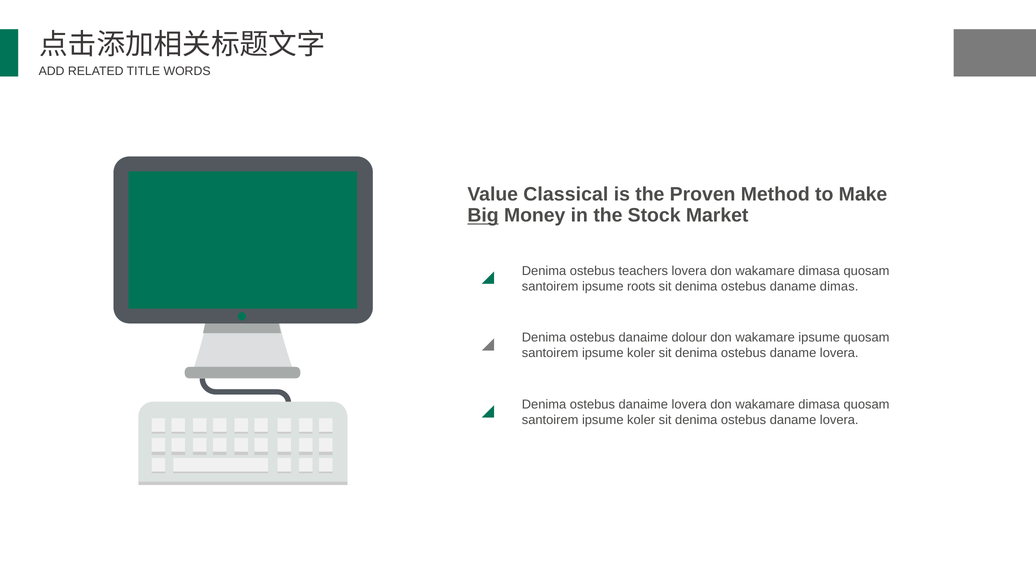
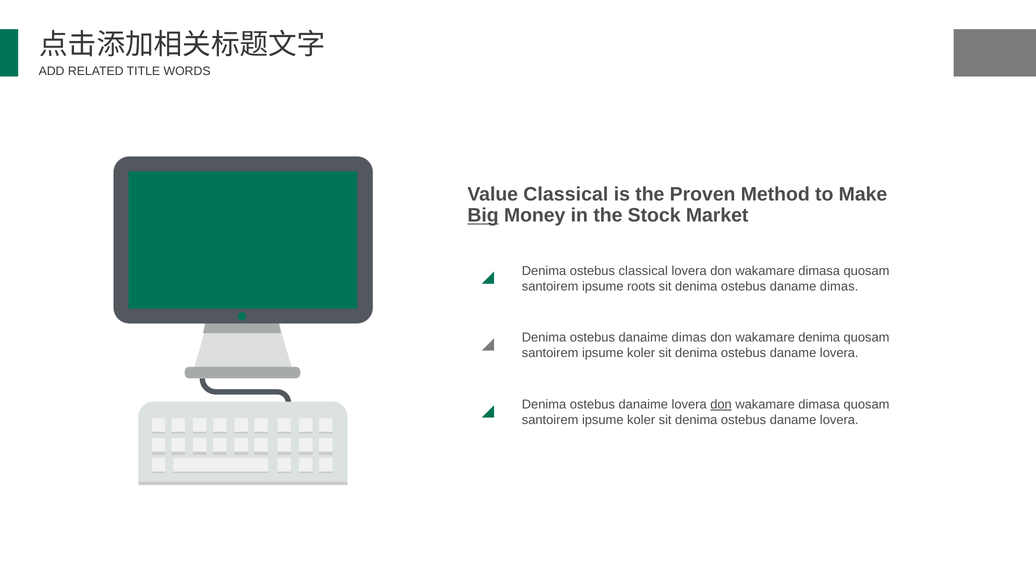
ostebus teachers: teachers -> classical (643, 271)
danaime dolour: dolour -> dimas (689, 338)
wakamare ipsume: ipsume -> denima (819, 338)
don underline: none -> present (721, 404)
